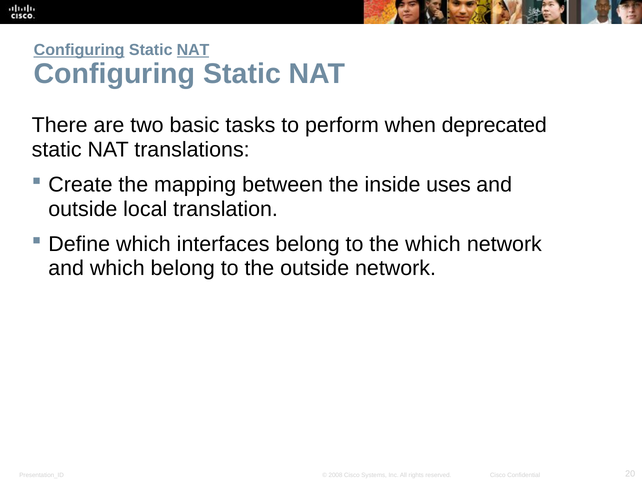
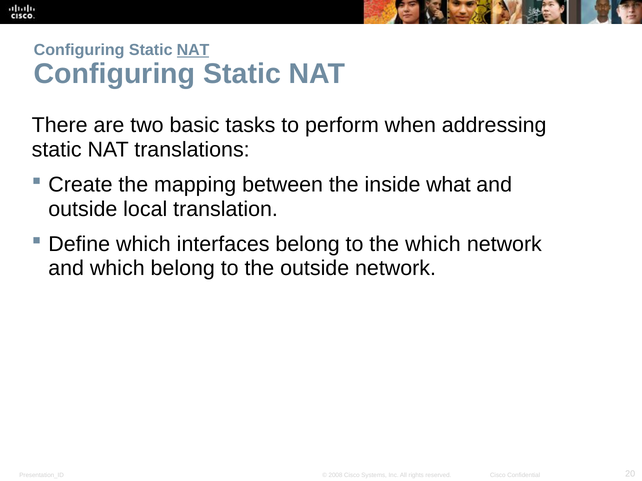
Configuring underline: present -> none (79, 50)
deprecated: deprecated -> addressing (494, 125)
uses: uses -> what (449, 185)
